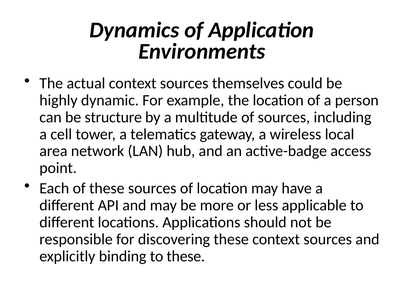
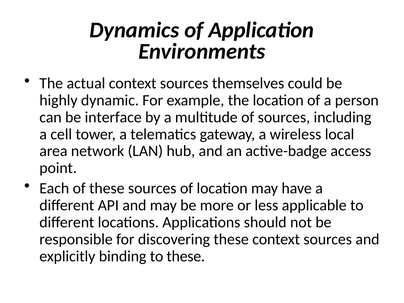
structure: structure -> interface (113, 117)
